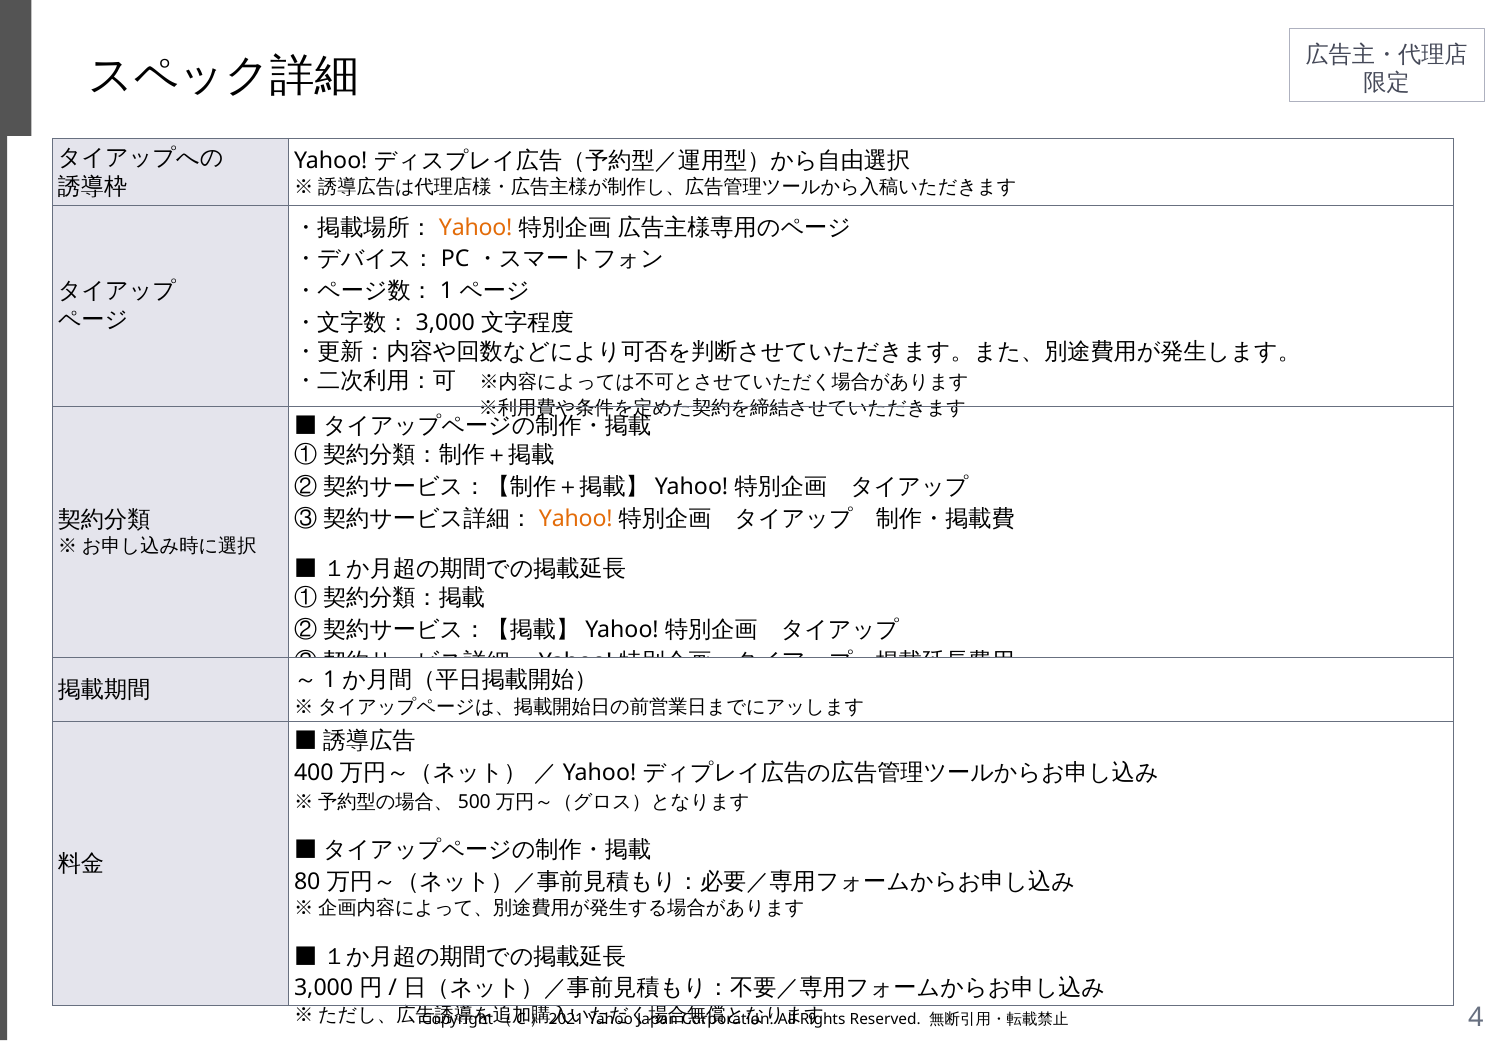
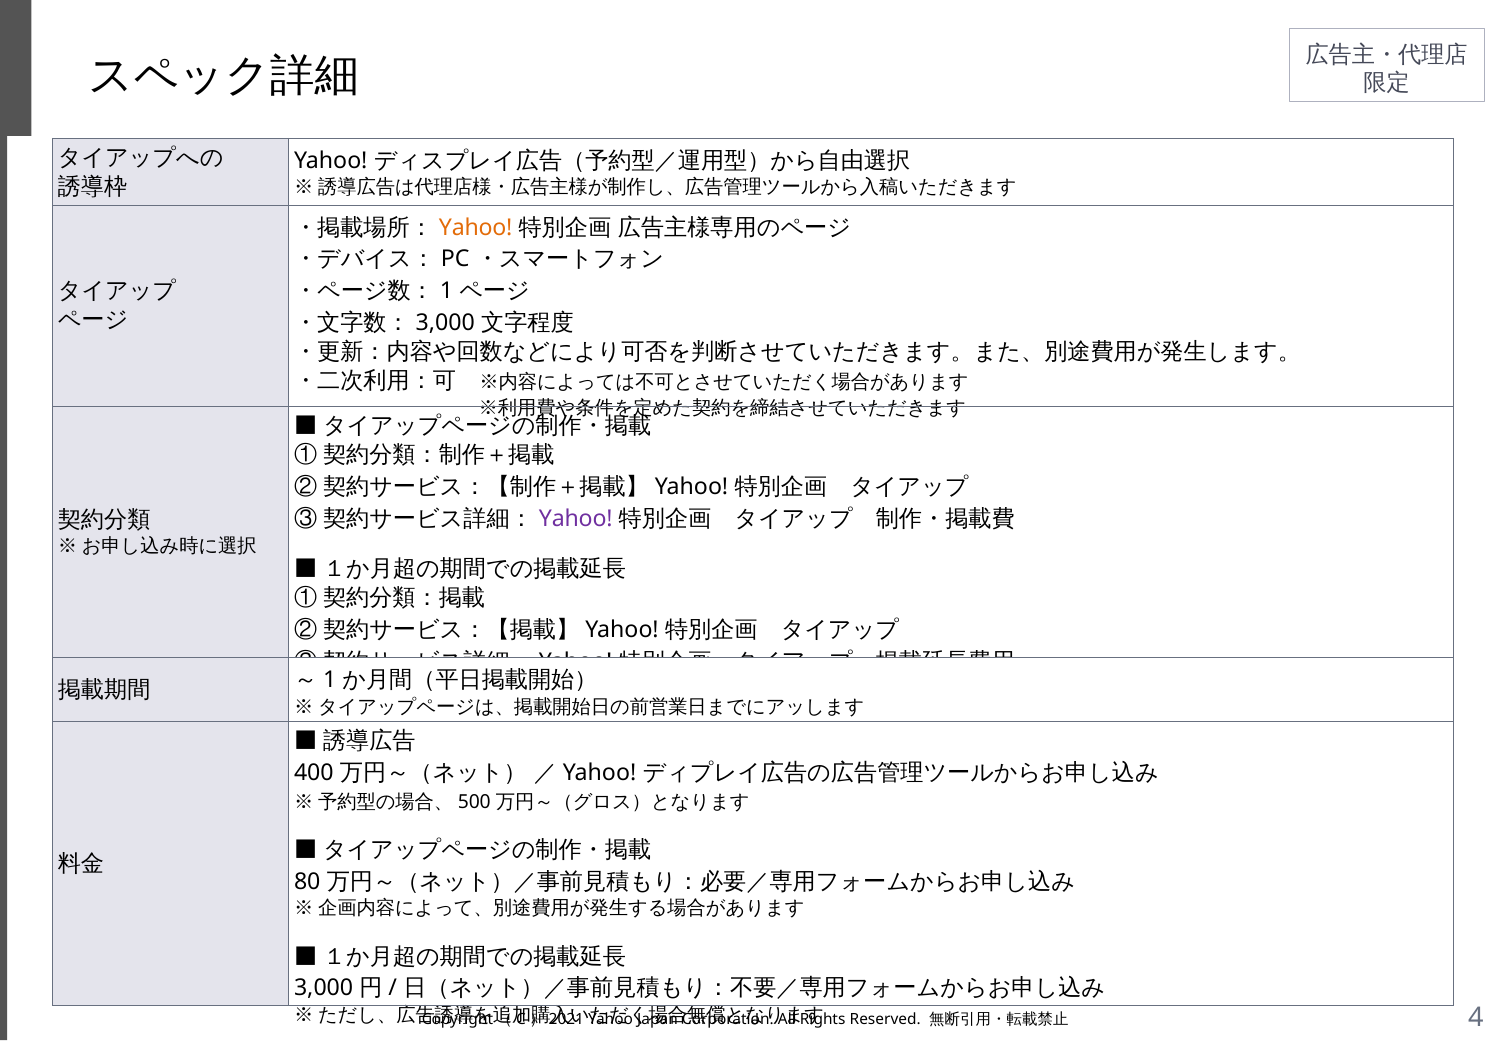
Yahoo colour: orange -> purple (576, 519)
